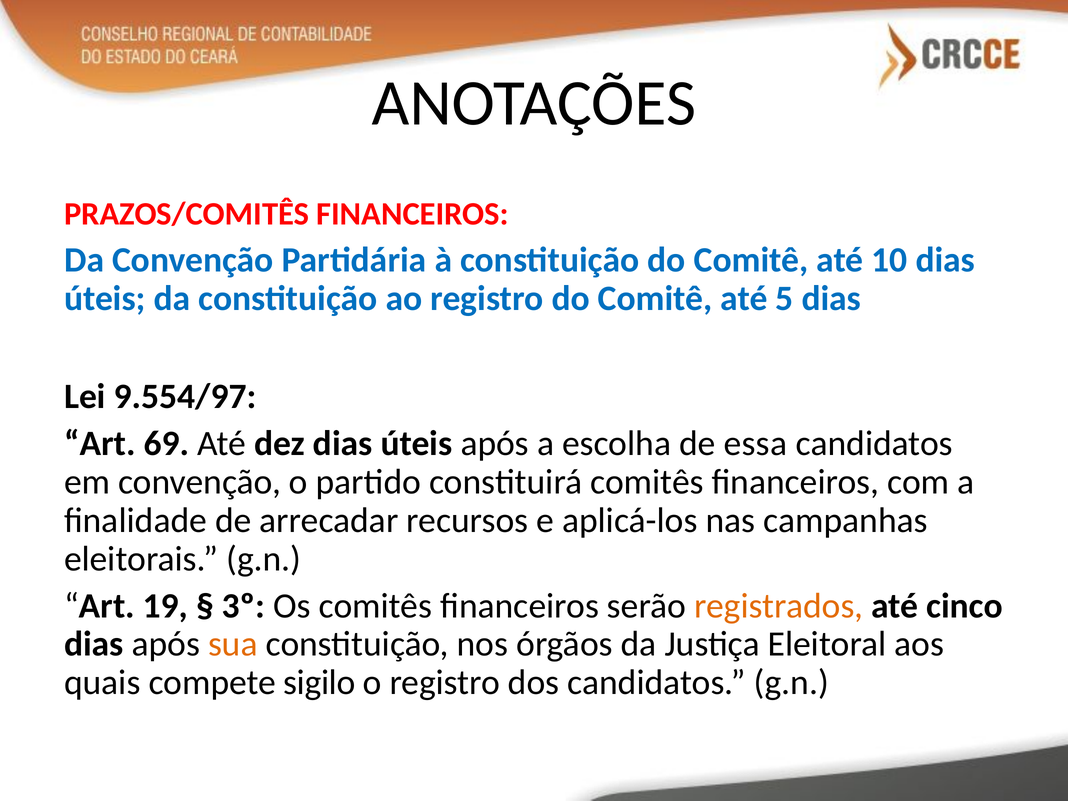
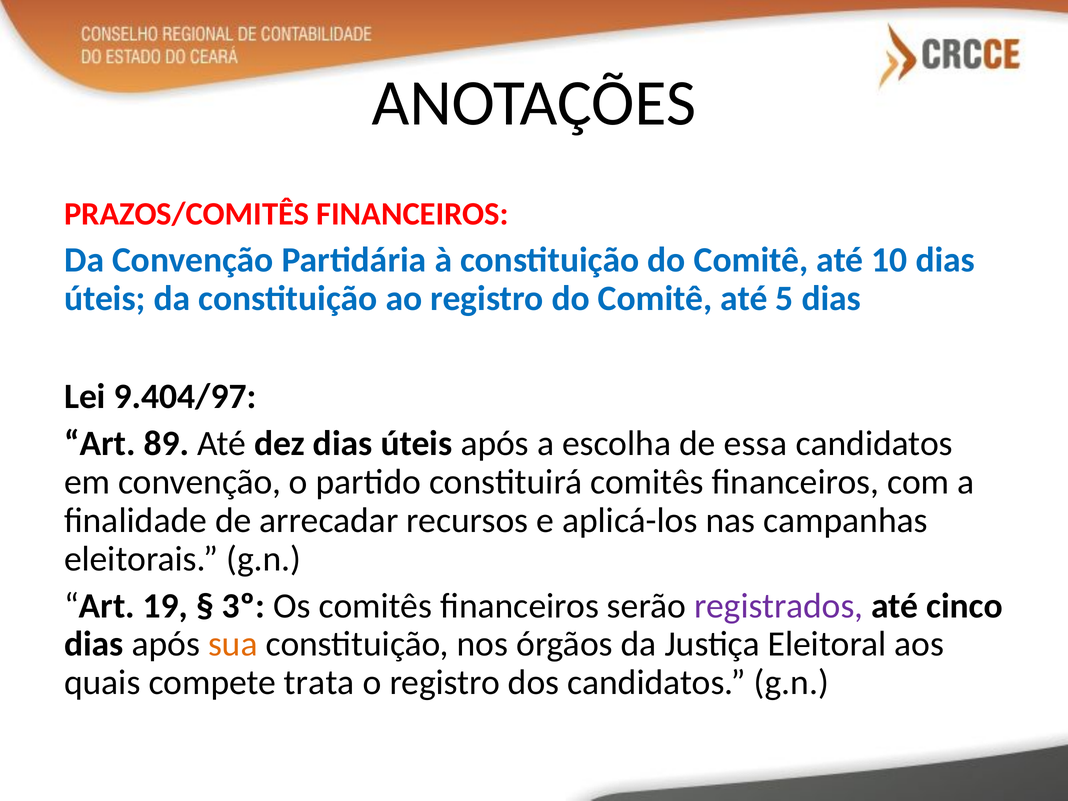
9.554/97: 9.554/97 -> 9.404/97 (185, 397)
69: 69 -> 89 (166, 443)
registrados colour: orange -> purple (779, 606)
sigilo: sigilo -> trata (319, 683)
